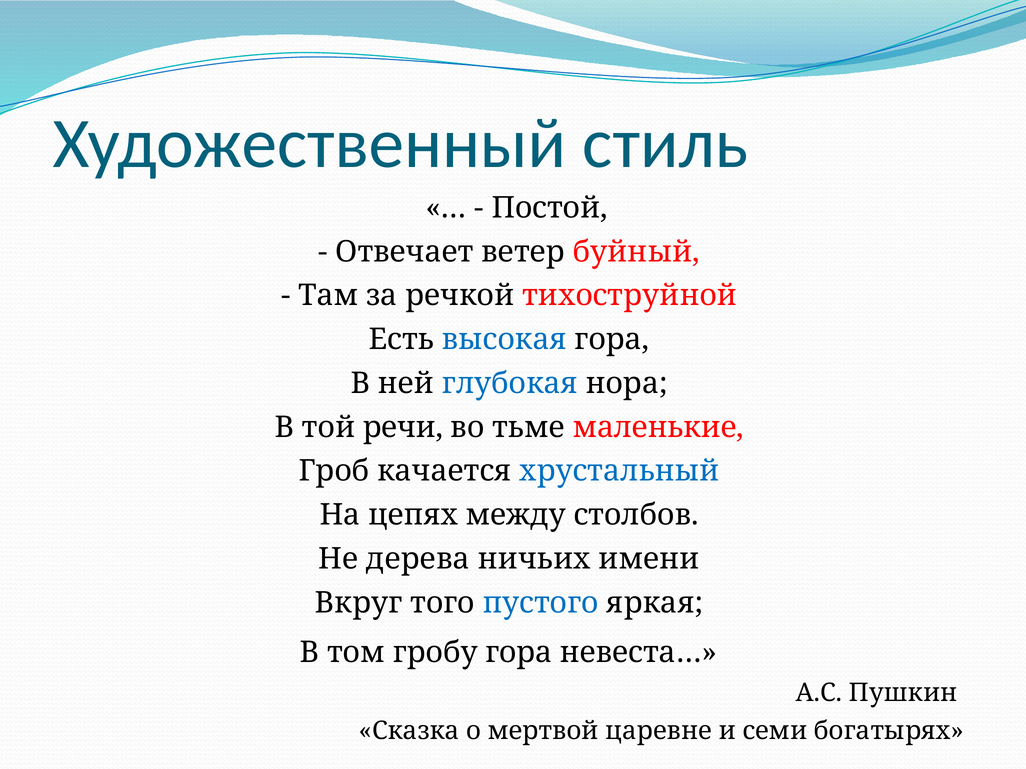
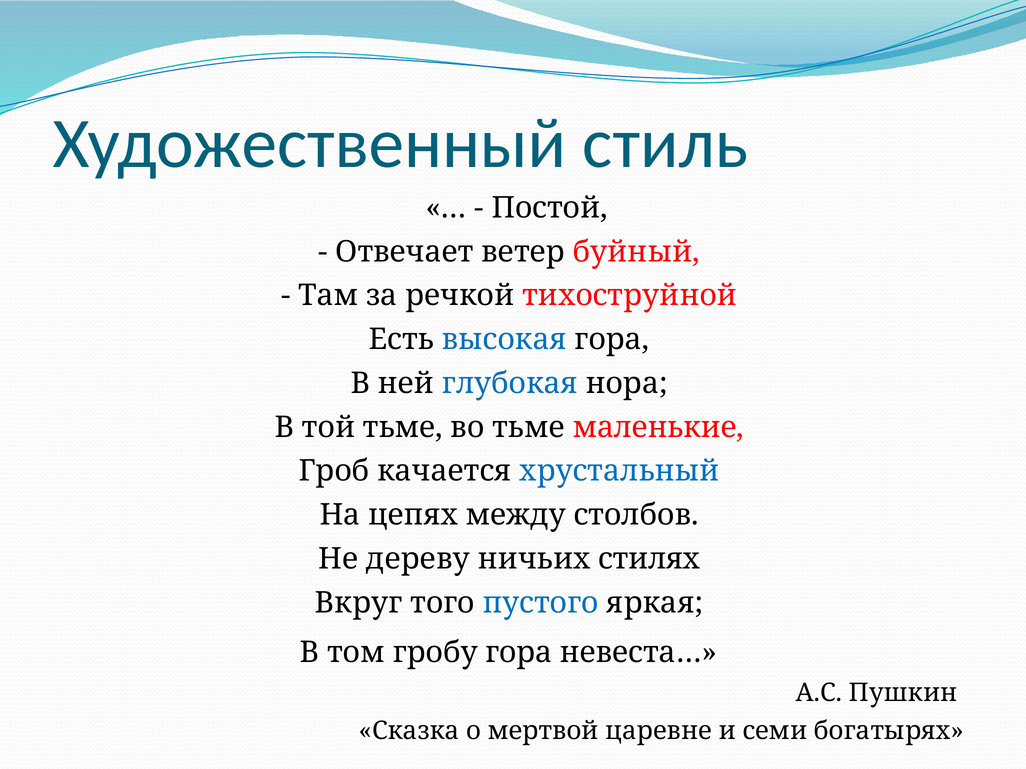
той речи: речи -> тьме (403, 427)
дерева: дерева -> дереву (418, 559)
имени: имени -> стилях (649, 559)
